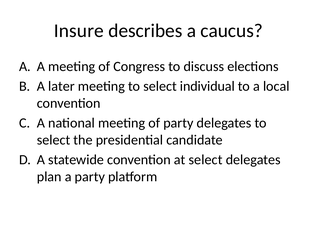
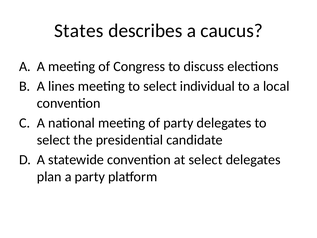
Insure: Insure -> States (79, 31)
later: later -> lines (61, 86)
